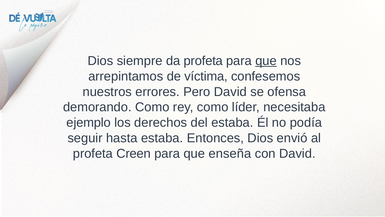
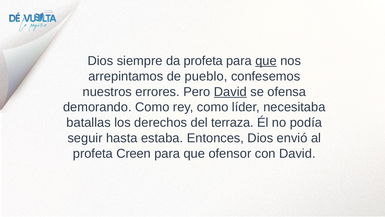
víctima: víctima -> pueblo (206, 76)
David underline: none -> present (230, 92)
ejemplo: ejemplo -> batallas (89, 122)
del estaba: estaba -> terraza (232, 122)
enseña: enseña -> ofensor (230, 153)
